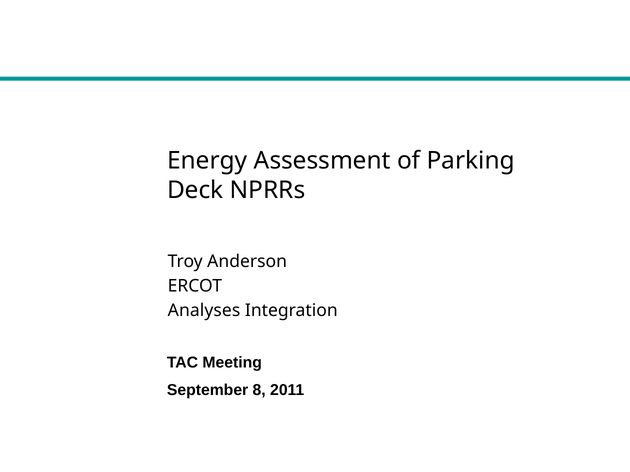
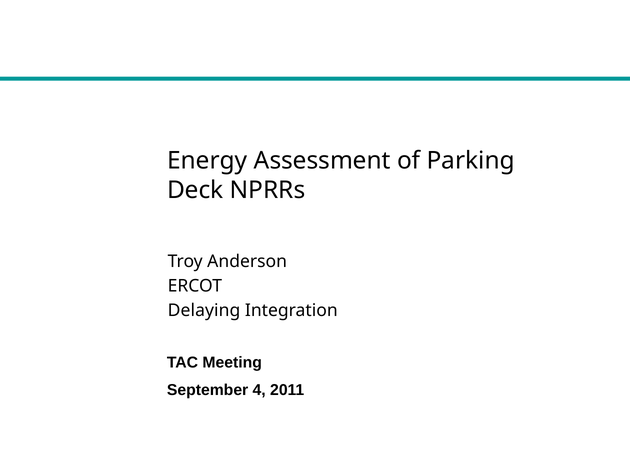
Analyses: Analyses -> Delaying (204, 311)
8: 8 -> 4 (259, 390)
